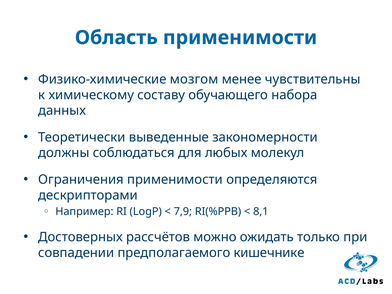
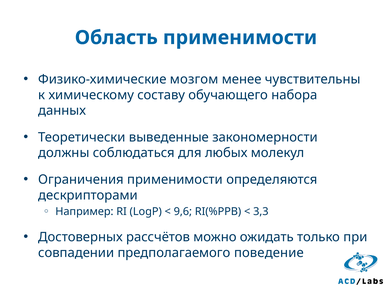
7,9: 7,9 -> 9,6 (183, 212)
8,1: 8,1 -> 3,3 (261, 212)
кишечнике: кишечнике -> поведение (269, 253)
